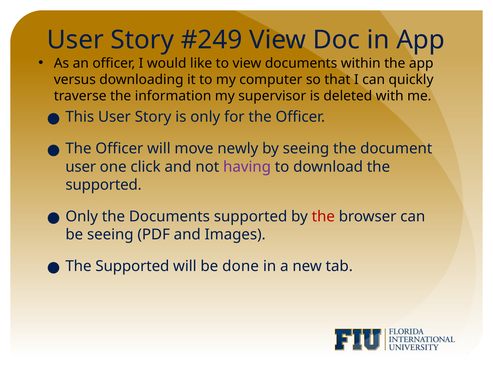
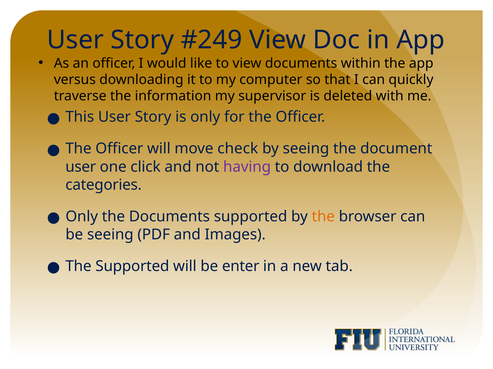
newly: newly -> check (238, 149)
supported: supported -> categories (104, 185)
the colour: red -> orange (323, 217)
done: done -> enter (241, 267)
